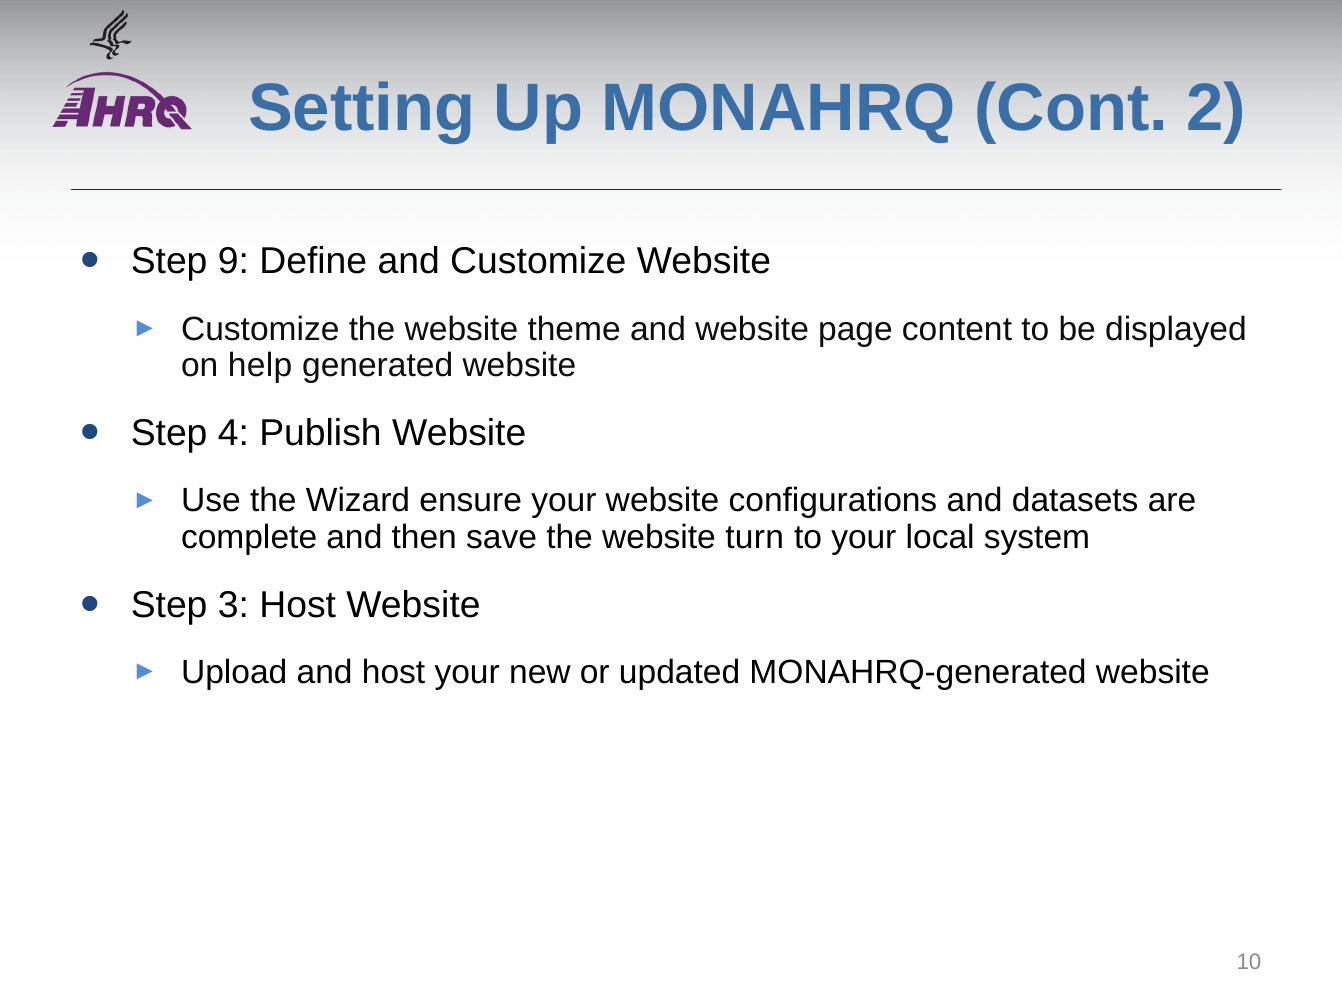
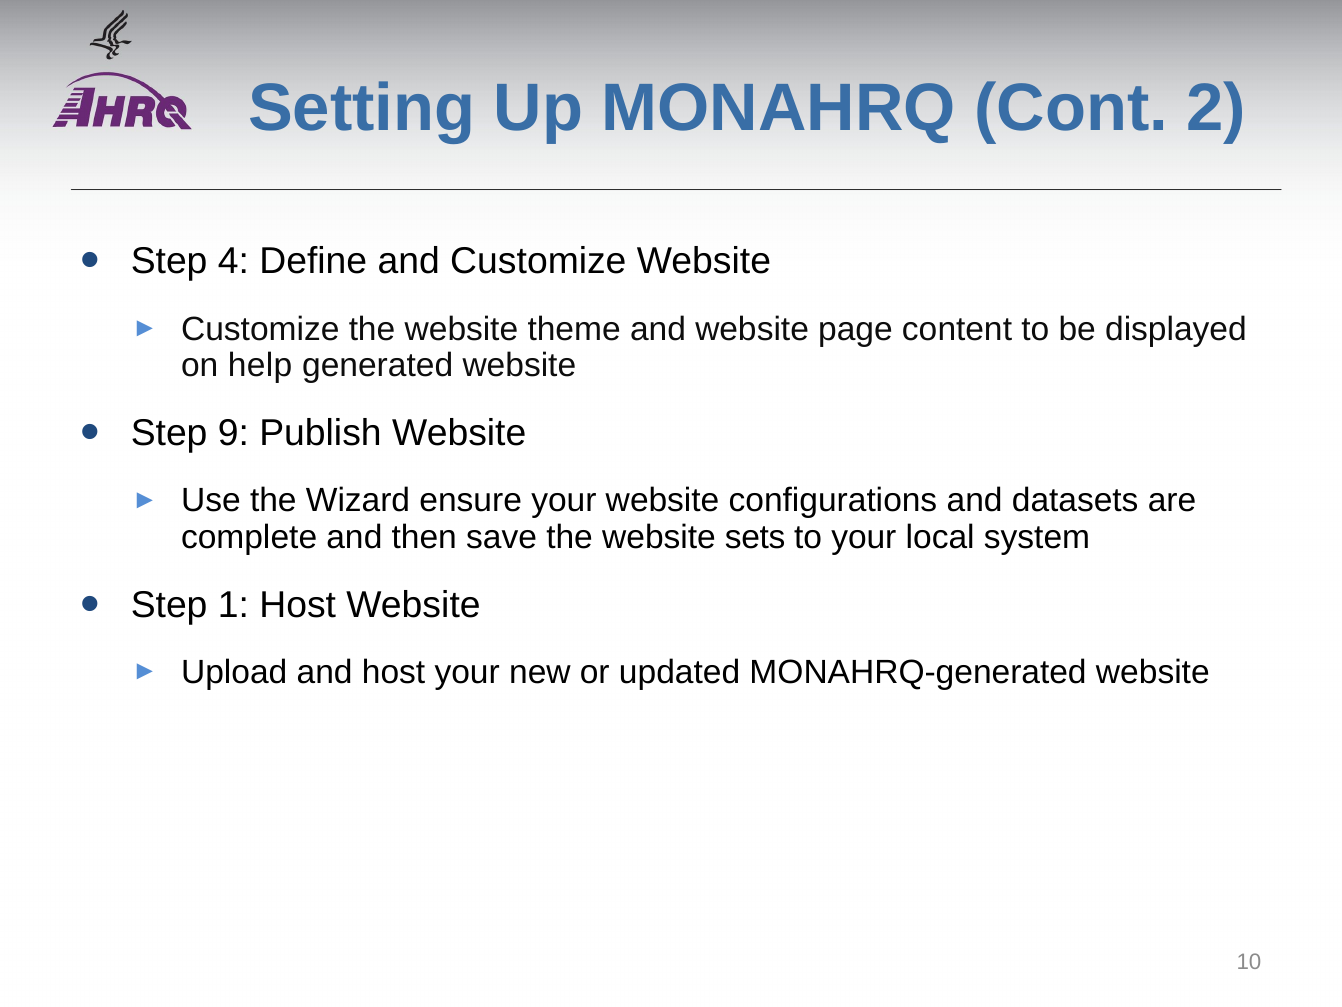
9: 9 -> 4 (233, 261)
4: 4 -> 9 (233, 433)
turn: turn -> sets (755, 537)
3: 3 -> 1 (233, 605)
